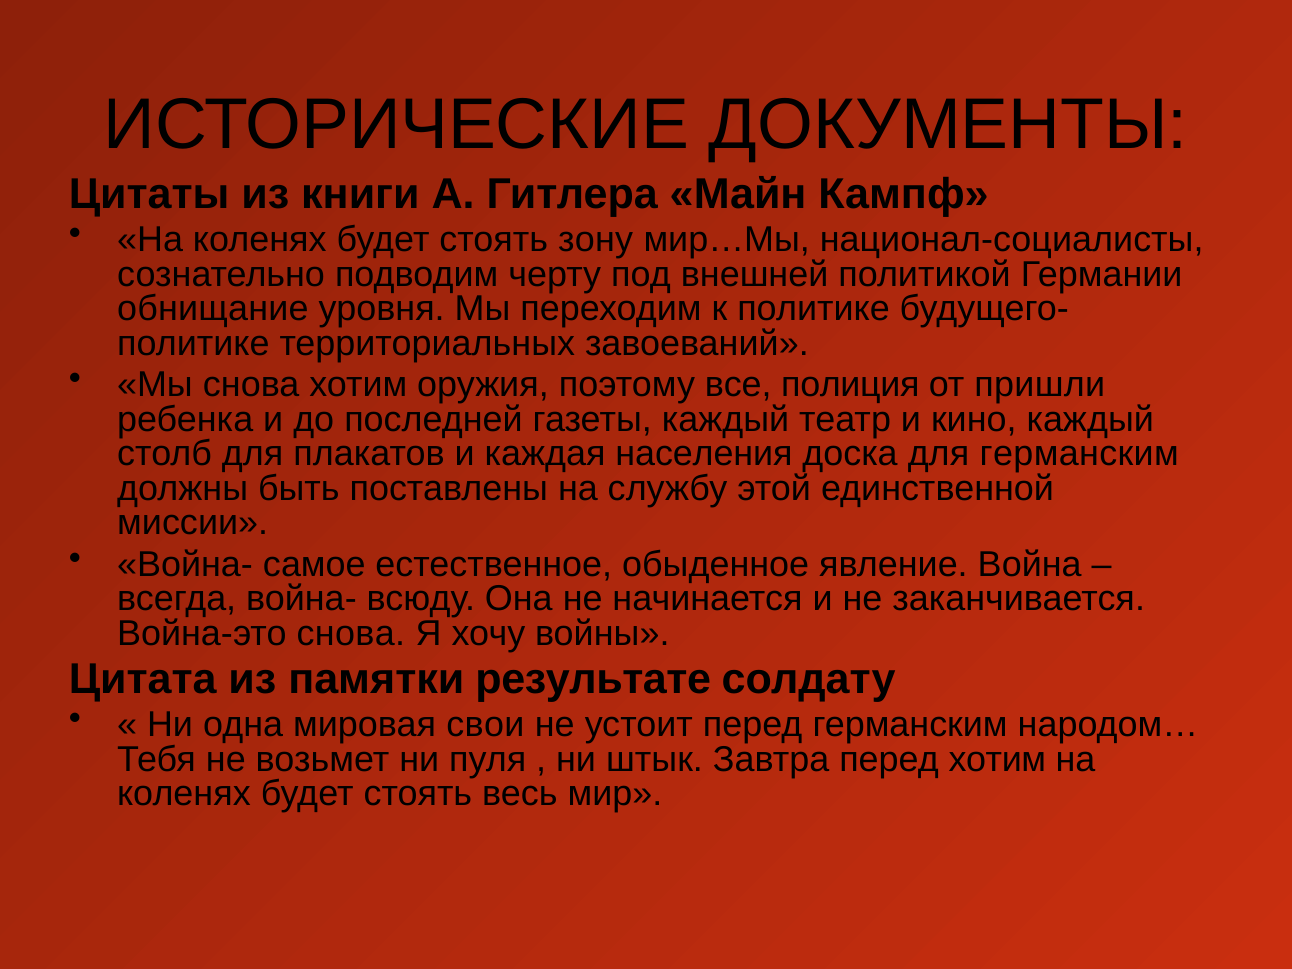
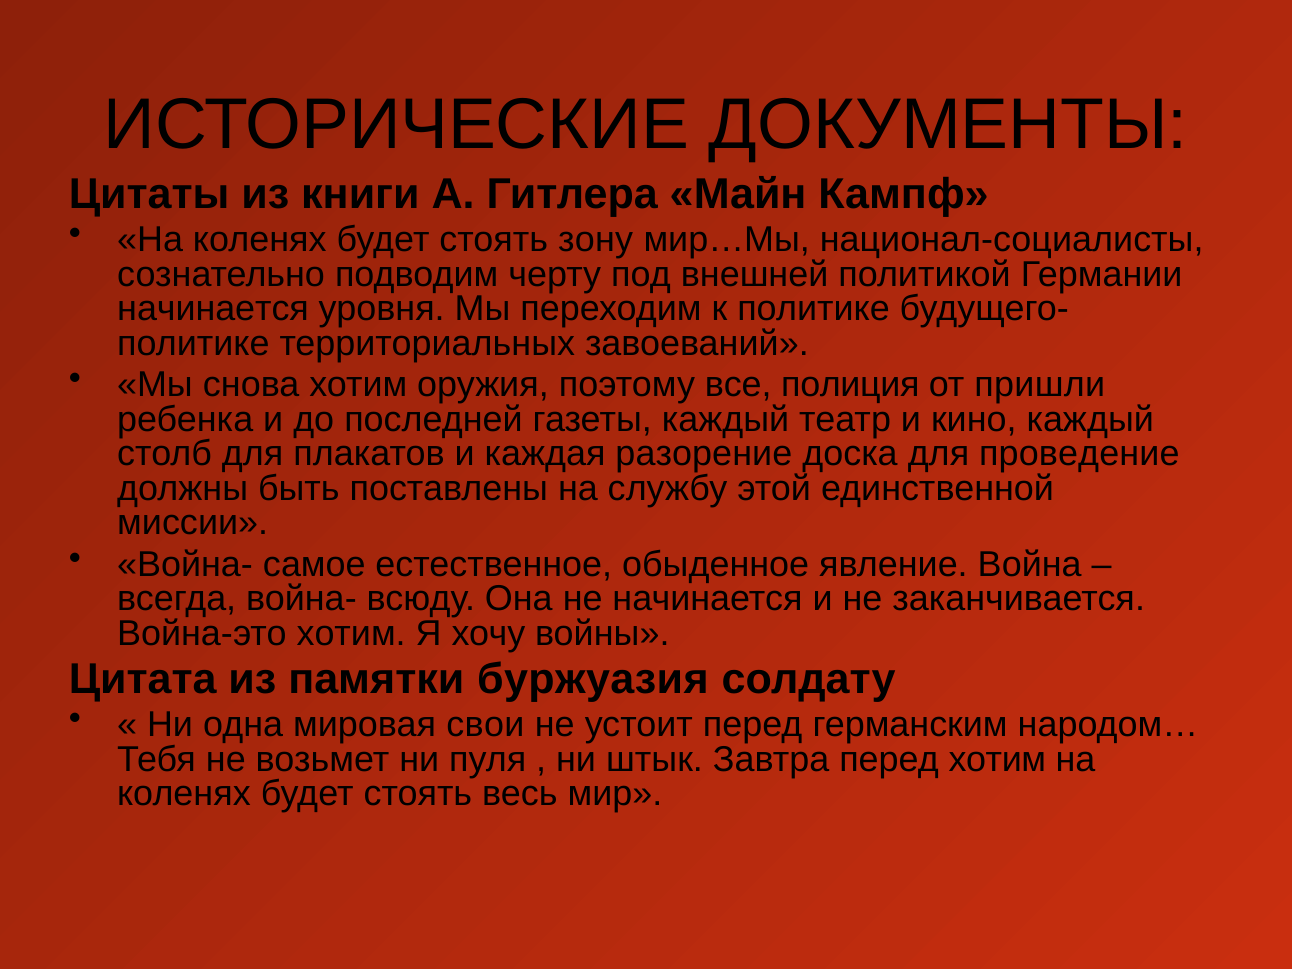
обнищание: обнищание -> начинается (213, 309)
населения: населения -> разорение (704, 454)
для германским: германским -> проведение (1079, 454)
Война-это снова: снова -> хотим (351, 634)
результате: результате -> буржуазия (593, 680)
